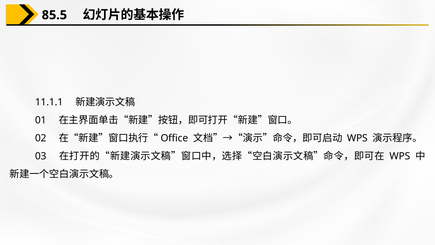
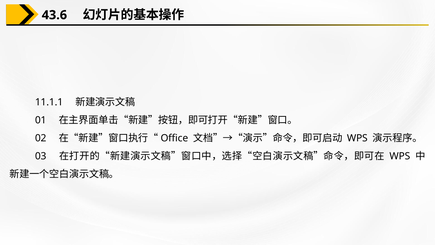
85.5: 85.5 -> 43.6 (54, 15)
